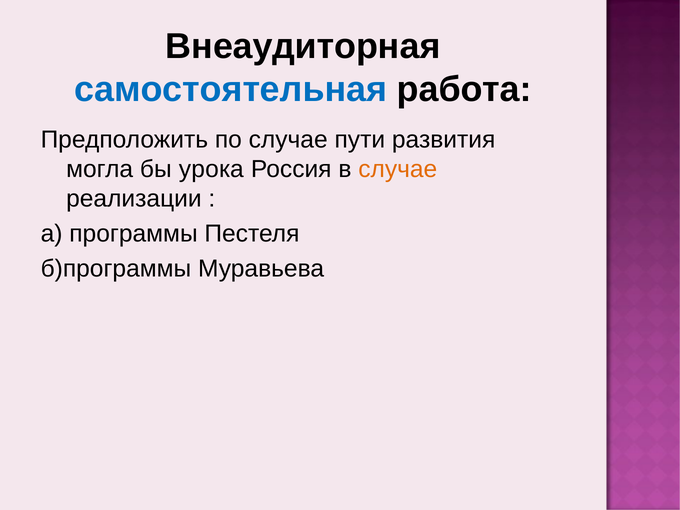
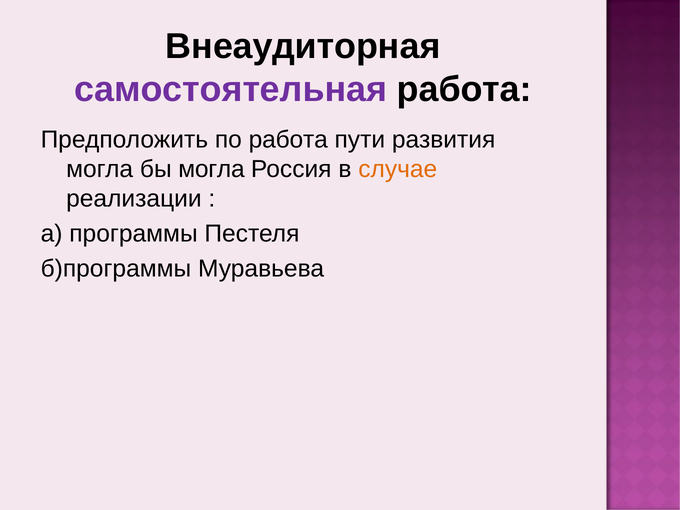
самостоятельная colour: blue -> purple (231, 90)
по случае: случае -> работа (288, 140)
бы урока: урока -> могла (211, 169)
